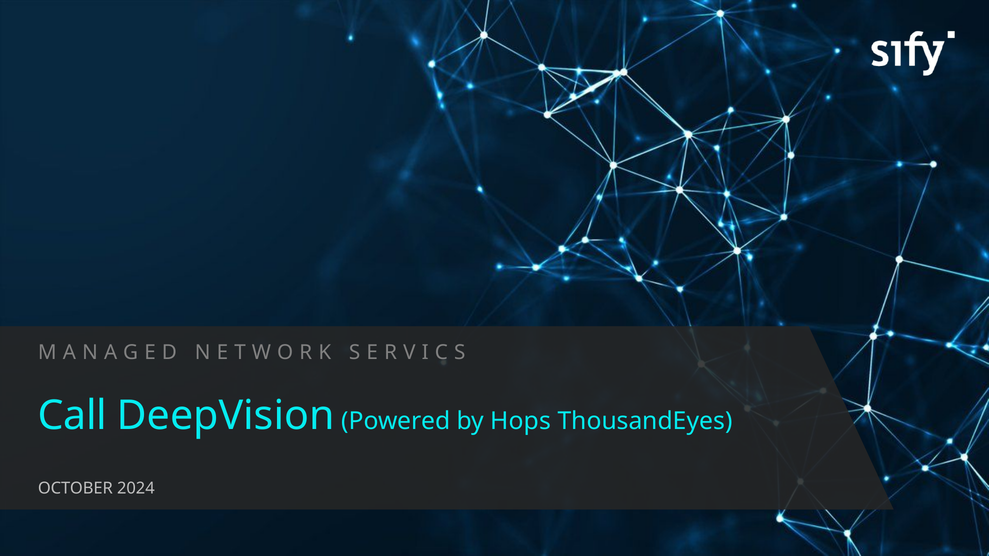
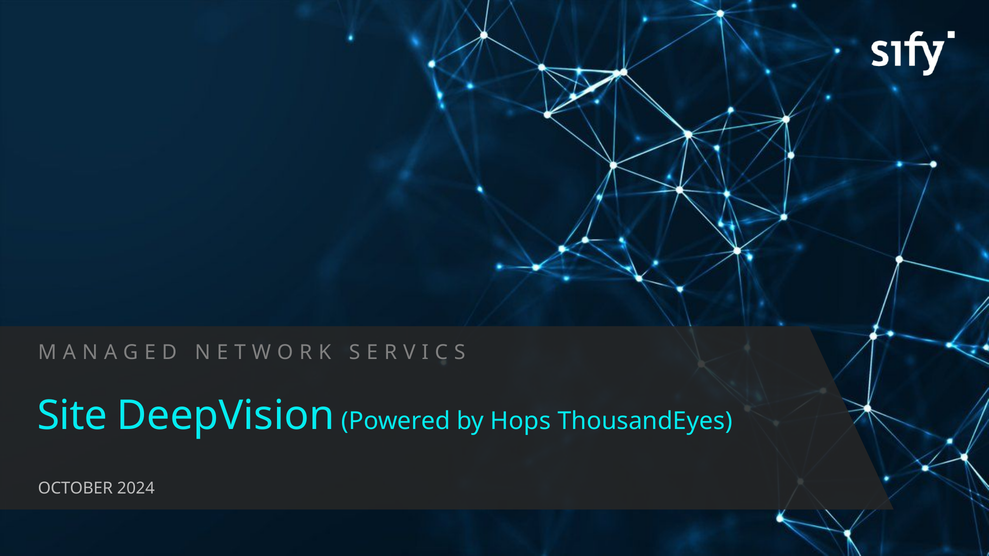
Call: Call -> Site (72, 416)
